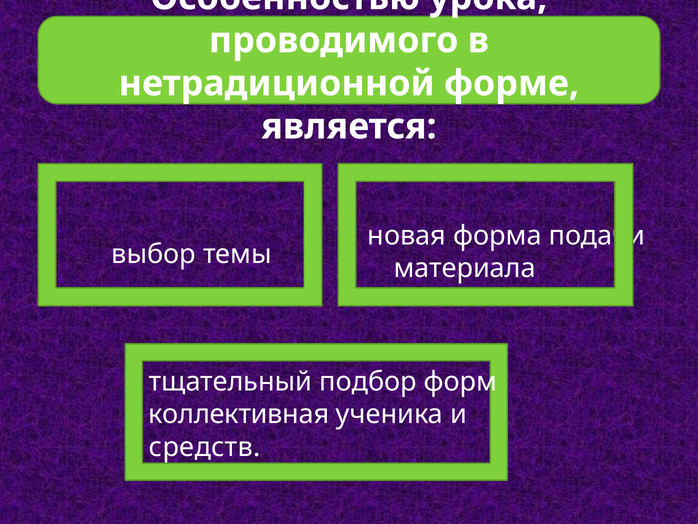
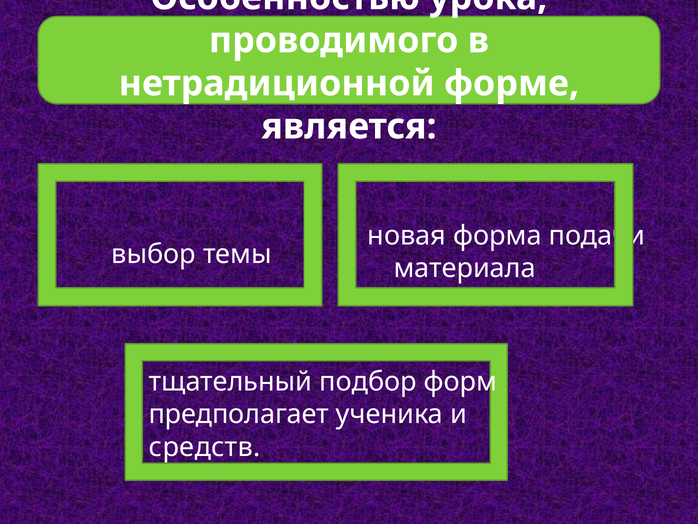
коллективная: коллективная -> предполагает (239, 414)
